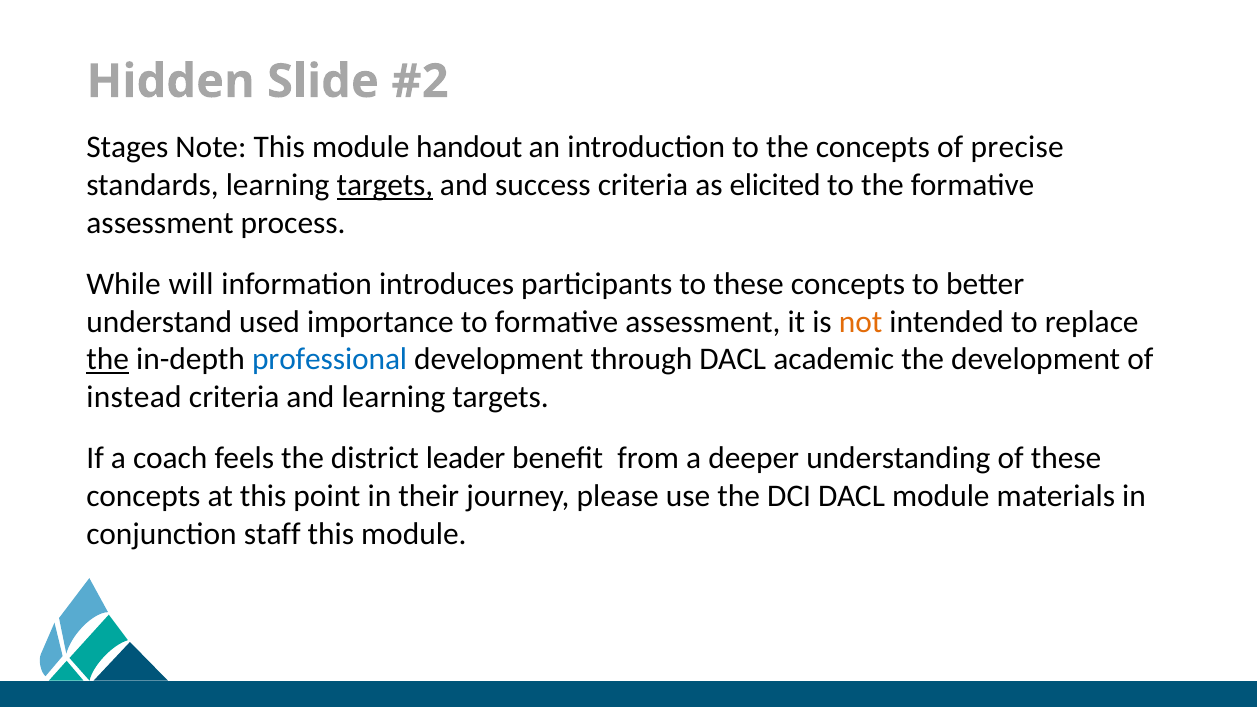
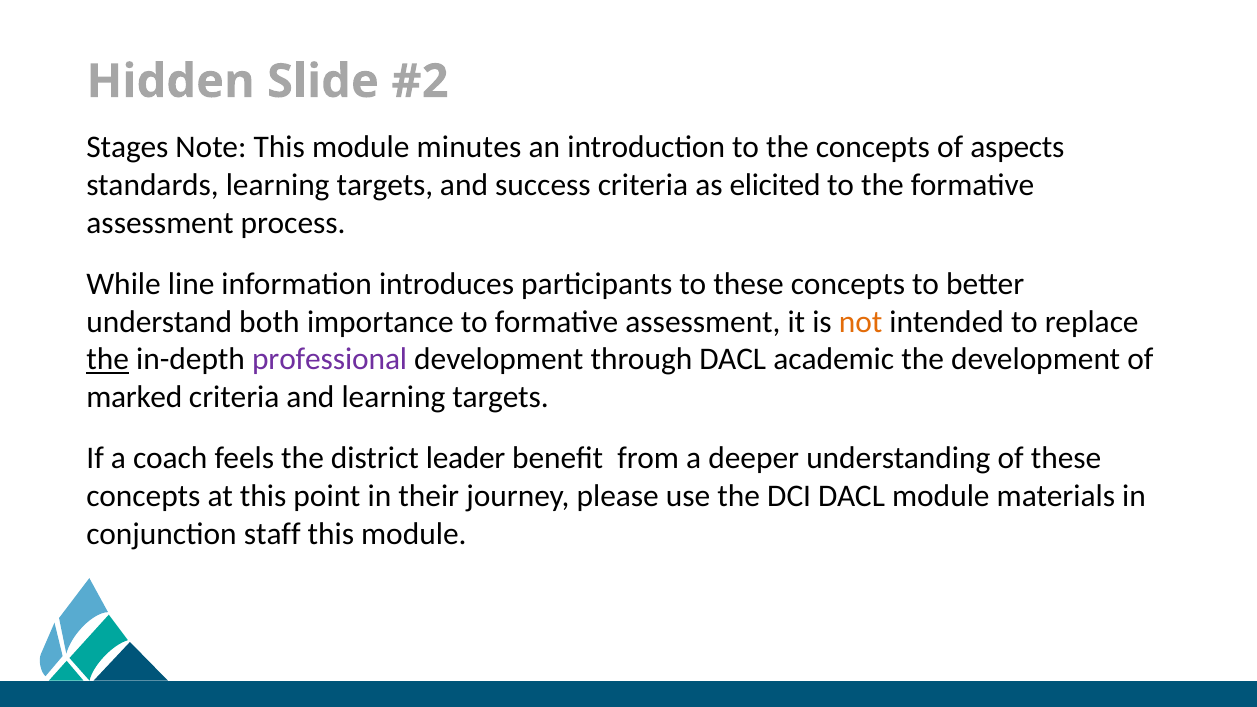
handout: handout -> minutes (469, 147)
precise: precise -> aspects (1017, 147)
targets underline: present -> none (385, 185)
will: will -> line (191, 284)
used: used -> both (269, 322)
professional colour: blue -> purple (330, 360)
instead: instead -> marked (134, 397)
